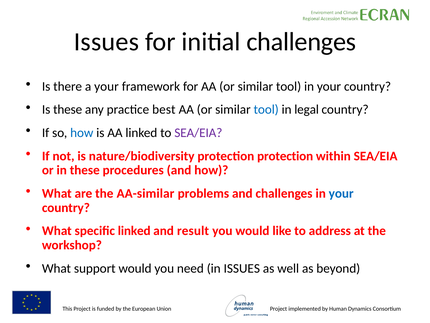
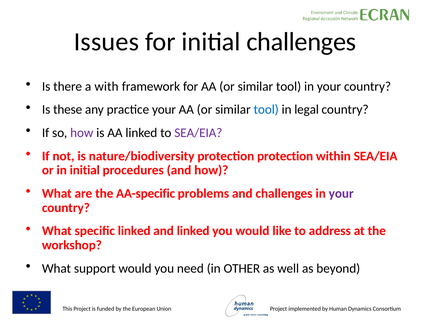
a your: your -> with (106, 86)
practice best: best -> your (164, 109)
how colour: blue -> purple (82, 133)
in these: these -> initial (85, 170)
AA-similar: AA-similar -> AA-specific (146, 193)
your colour: blue -> purple (341, 193)
and result: result -> linked (193, 231)
in ISSUES: ISSUES -> OTHER (242, 268)
